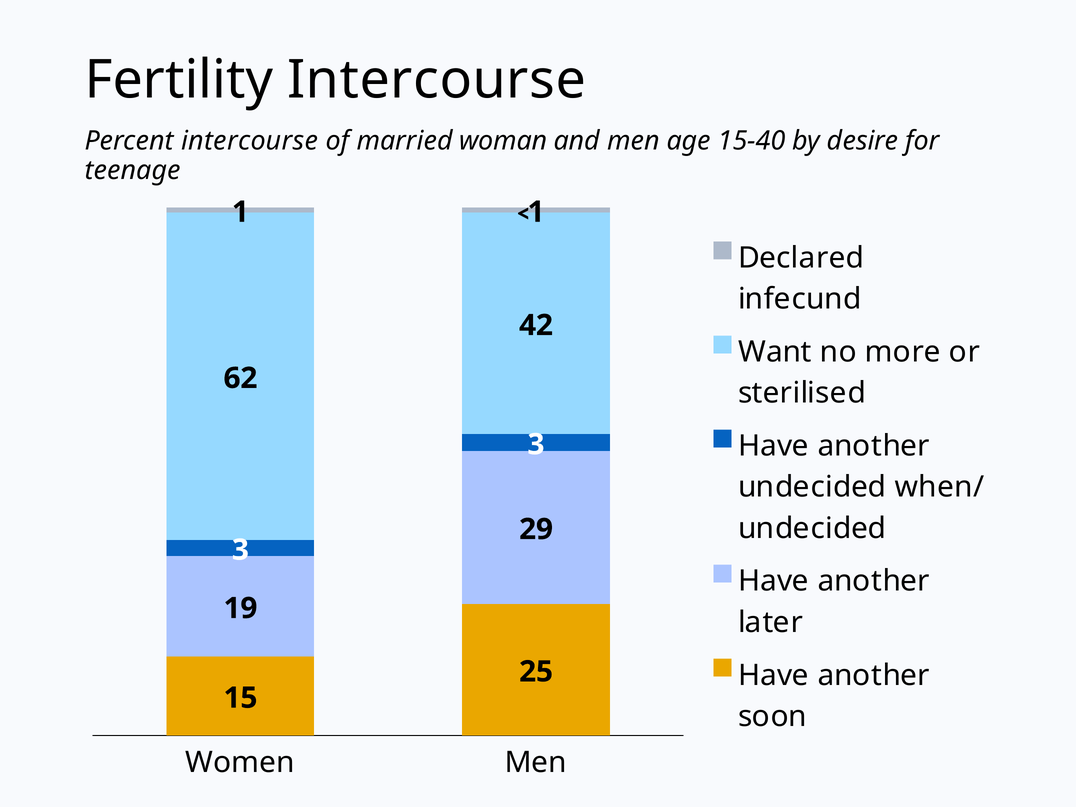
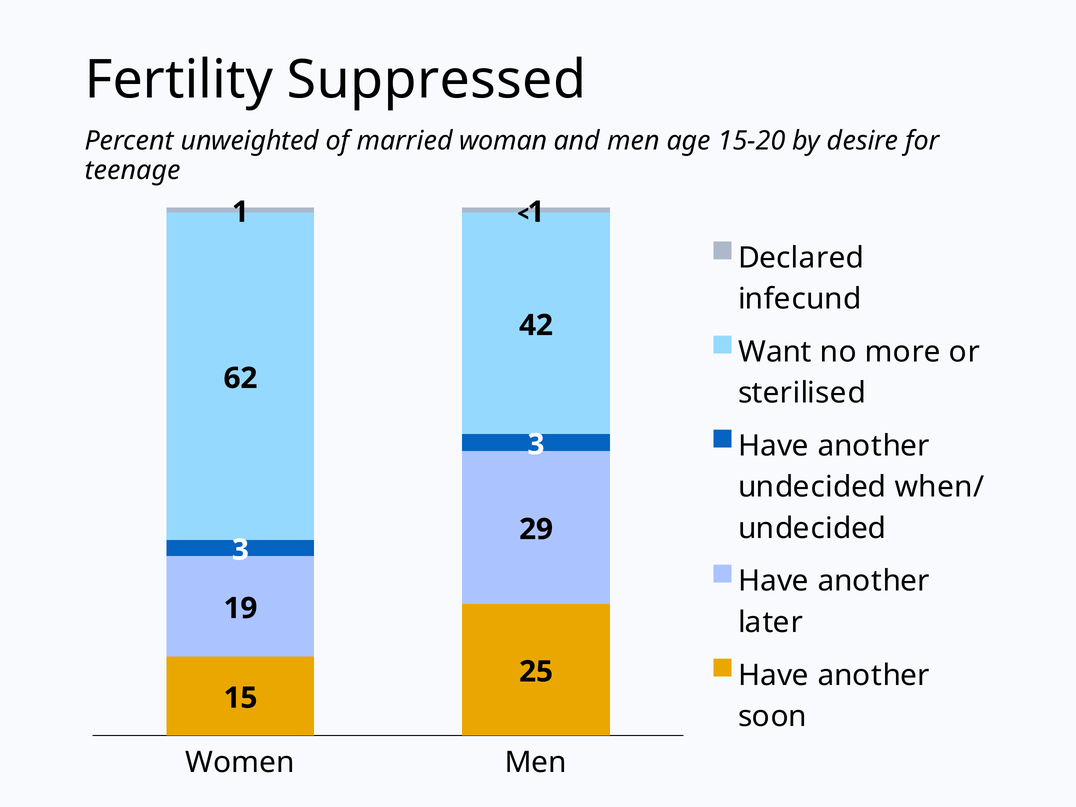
Fertility Intercourse: Intercourse -> Suppressed (437, 80)
Percent intercourse: intercourse -> unweighted (250, 141)
15-40: 15-40 -> 15-20 (752, 141)
